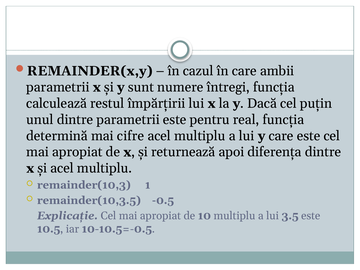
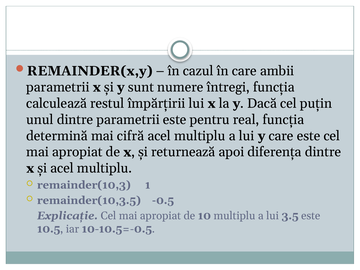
cifre: cifre -> cifră (131, 136)
